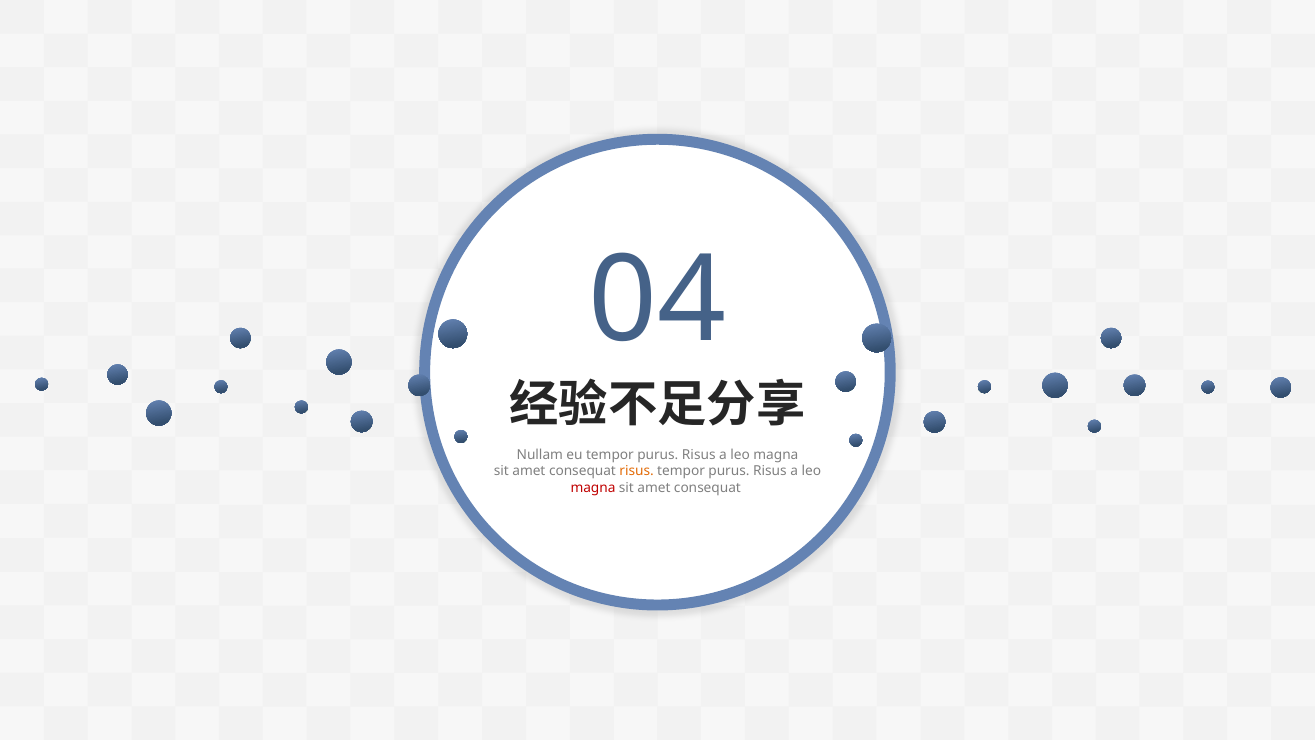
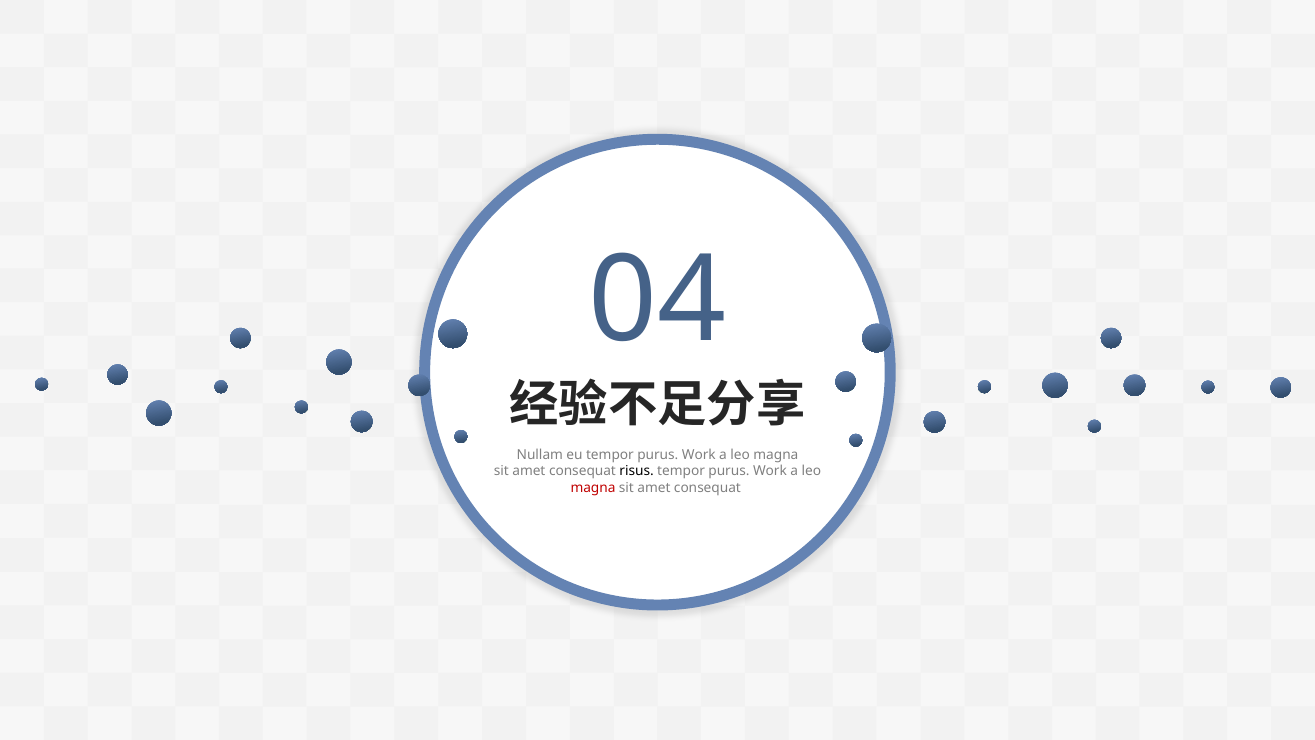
eu tempor purus Risus: Risus -> Work (699, 455)
risus colour: orange -> black (637, 471)
Risus: Risus -> Work (770, 471)
